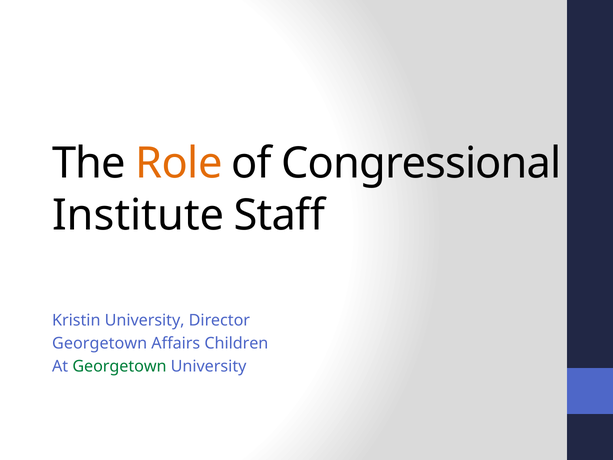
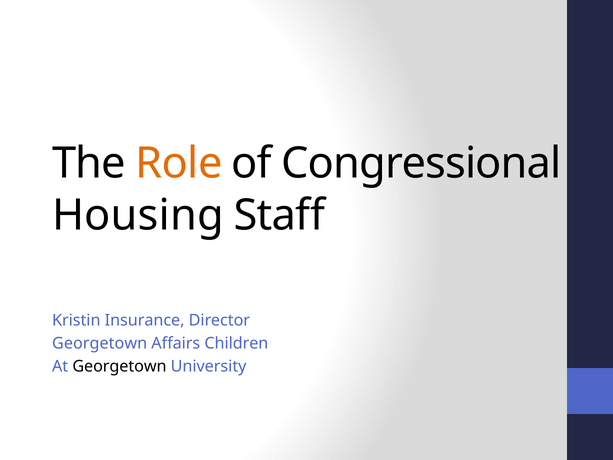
Institute: Institute -> Housing (138, 215)
Kristin University: University -> Insurance (145, 320)
Georgetown colour: green -> black (119, 366)
